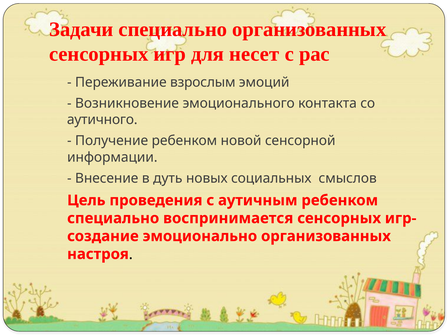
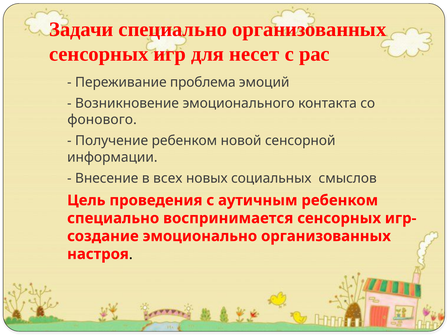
взрослым: взрослым -> проблема (203, 82)
аутичного: аутичного -> фонового (102, 120)
дуть: дуть -> всех (168, 178)
